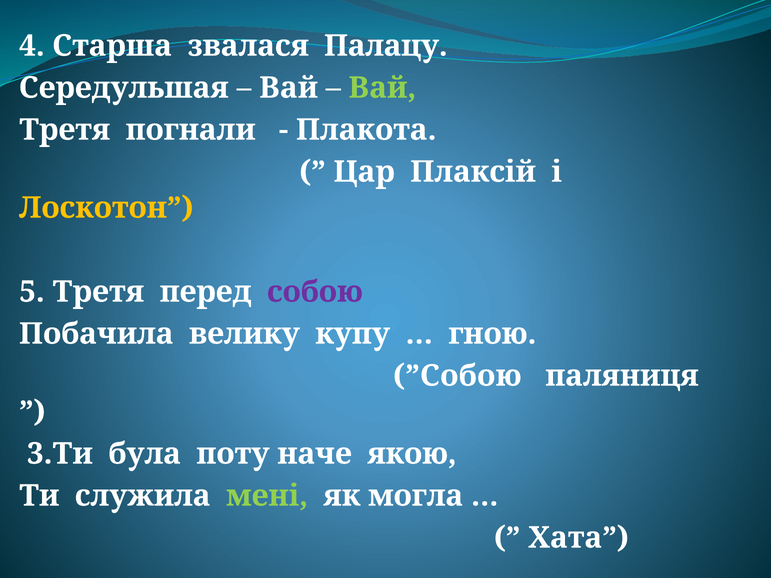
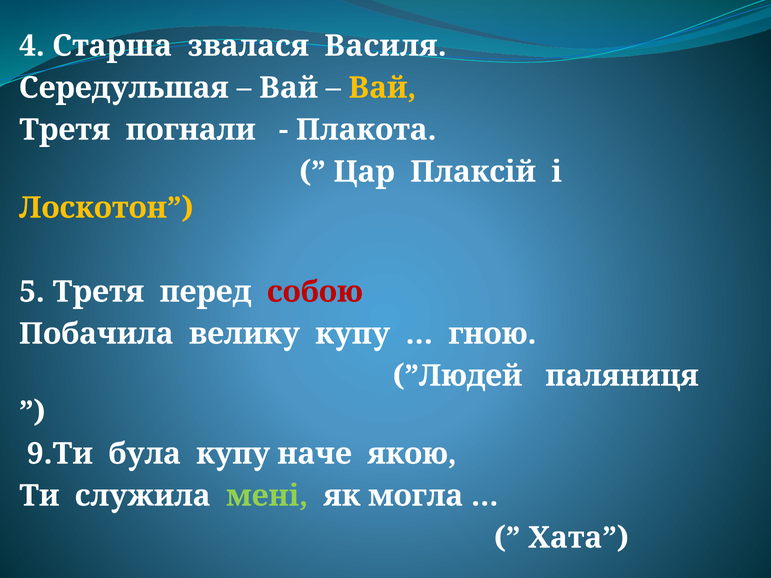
Палацу: Палацу -> Василя (386, 46)
Вай colour: light green -> yellow (382, 88)
собою colour: purple -> red (315, 292)
”Собою: ”Собою -> ”Людей (457, 376)
3.Ти: 3.Ти -> 9.Ти (60, 454)
була поту: поту -> купу (233, 454)
